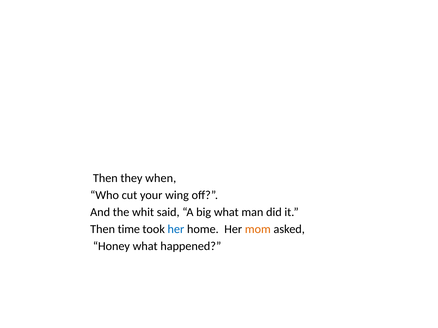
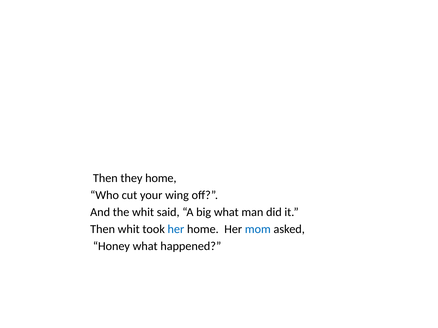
they when: when -> home (161, 178)
Then time: time -> whit (129, 229)
mom colour: orange -> blue (258, 229)
